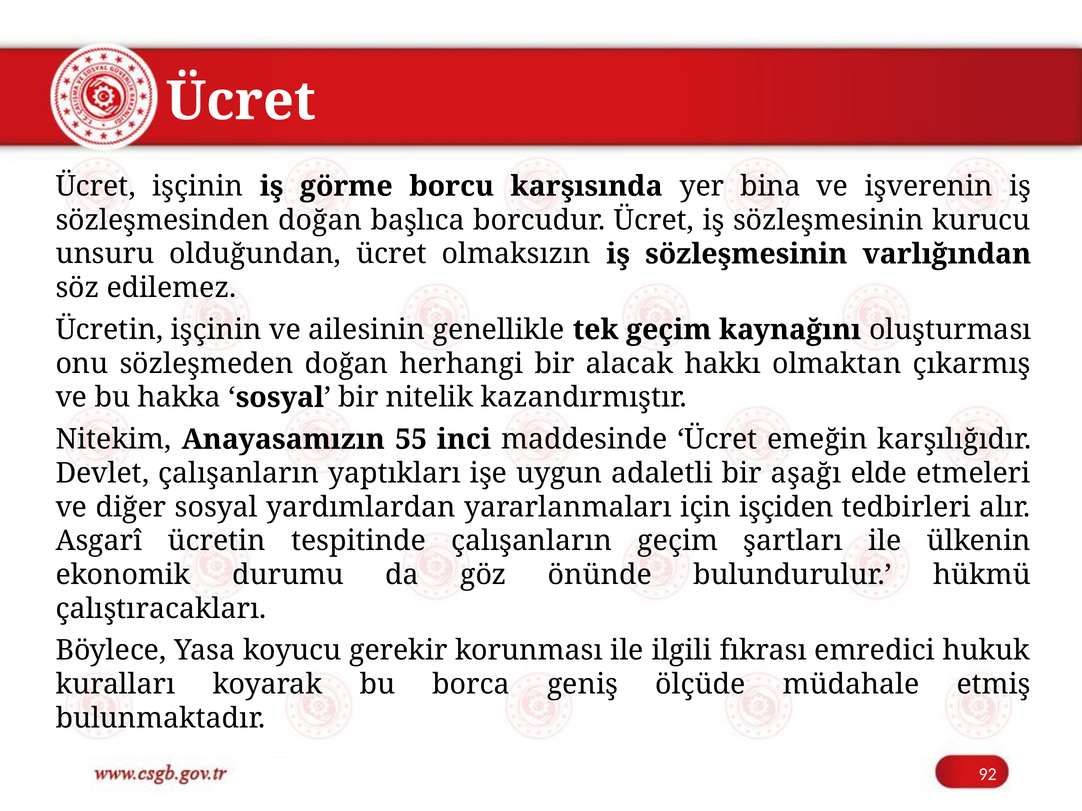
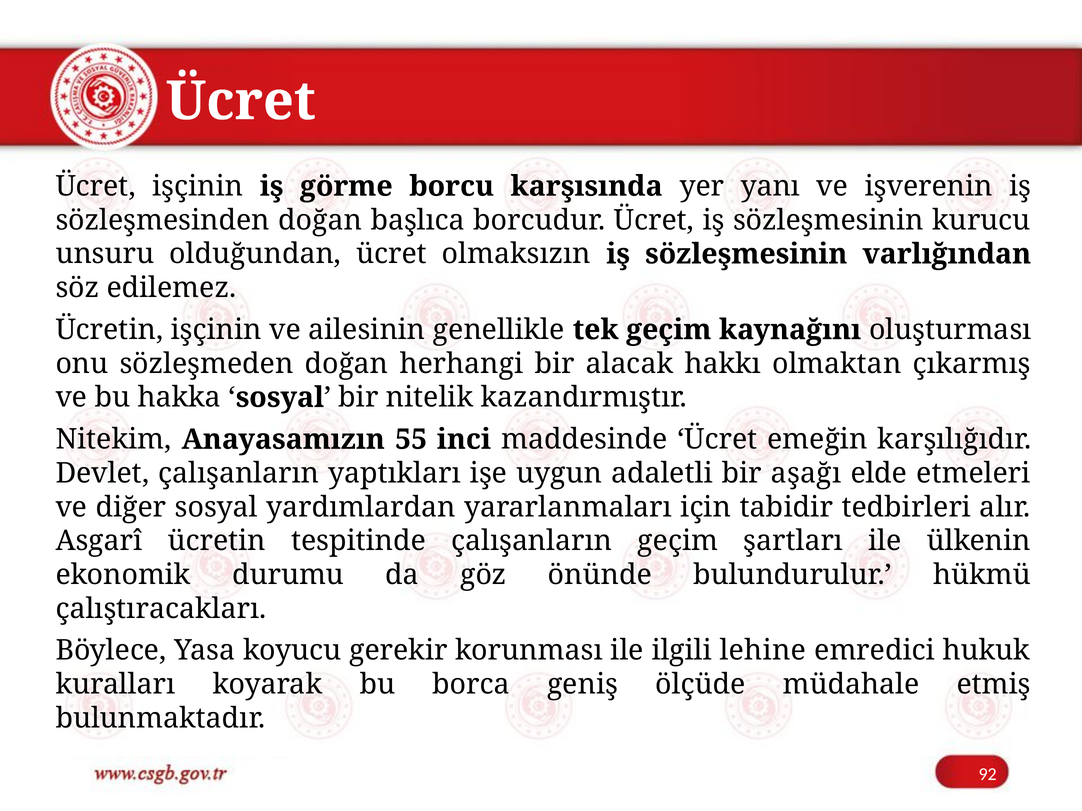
bina: bina -> yanı (770, 186)
işçiden: işçiden -> tabidir (786, 507)
fıkrası: fıkrası -> lehine (763, 651)
